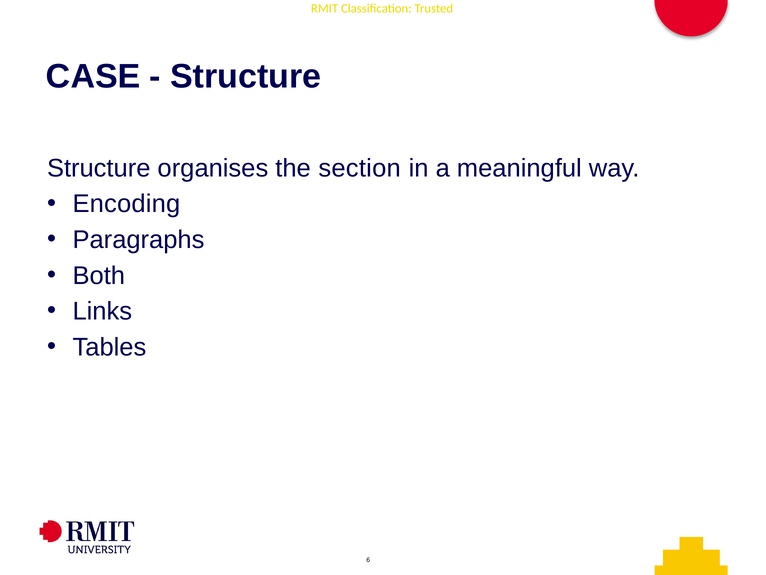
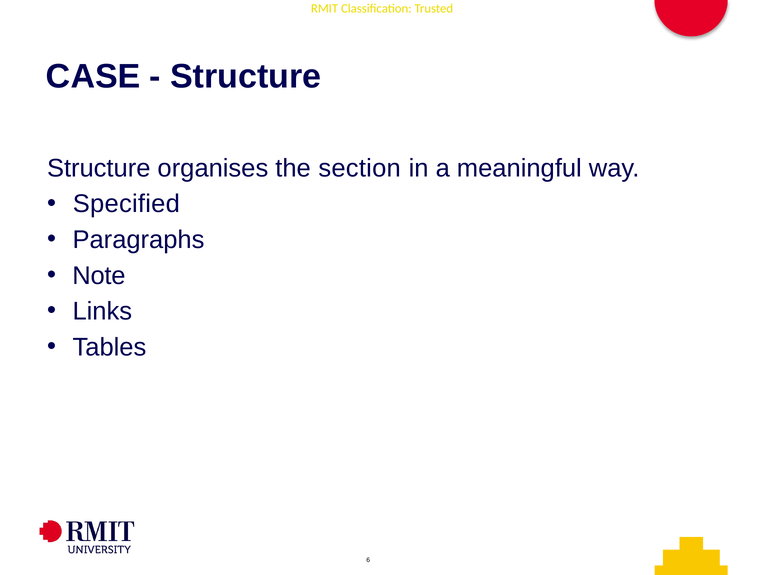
Encoding: Encoding -> Specified (126, 204)
Both: Both -> Note (99, 275)
